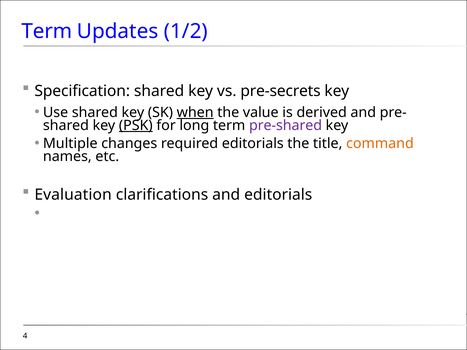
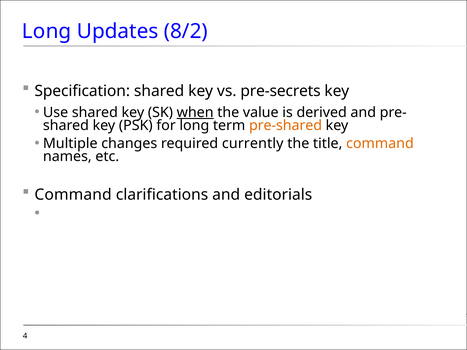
Term: Term -> Long (47, 31)
1/2: 1/2 -> 8/2 (186, 31)
PSK underline: present -> none (136, 125)
pre-shared colour: purple -> orange (286, 125)
required editorials: editorials -> currently (253, 144)
Evaluation: Evaluation -> Command (73, 195)
